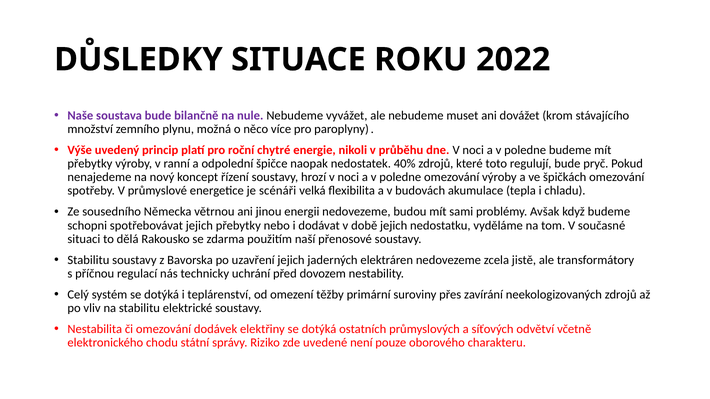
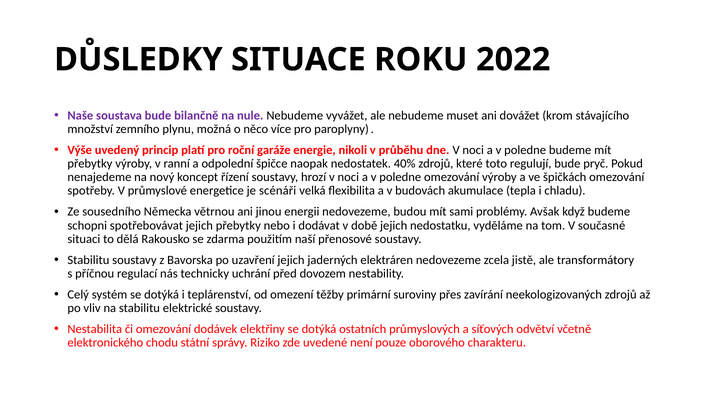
chytré: chytré -> garáže (274, 150)
